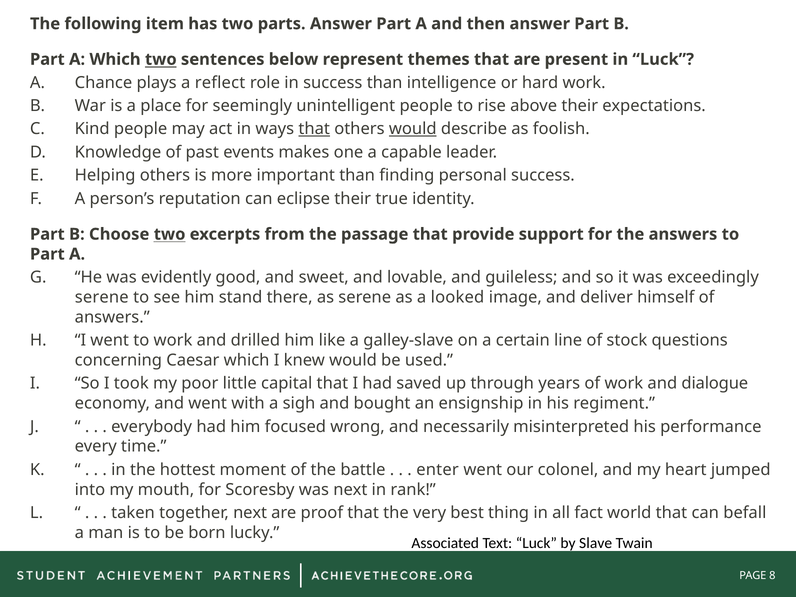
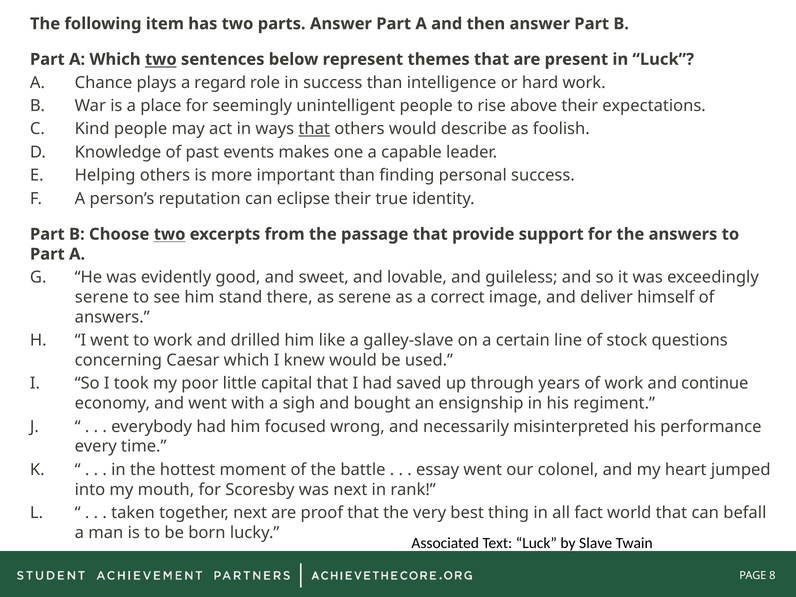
reflect: reflect -> regard (220, 83)
would underline: present -> none (413, 129)
looked: looked -> correct (458, 297)
dialogue: dialogue -> continue (715, 384)
enter: enter -> essay (438, 470)
